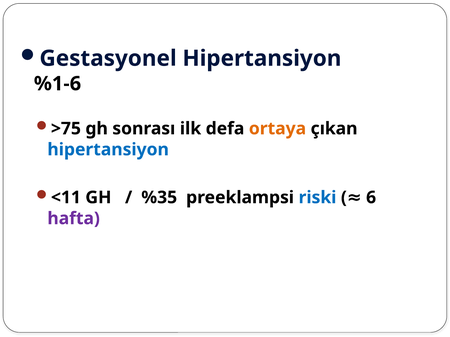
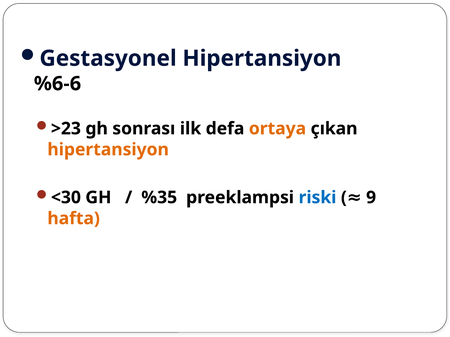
%1-6: %1-6 -> %6-6 (58, 84)
>75: >75 -> >23 (66, 129)
hipertansiyon colour: blue -> orange (108, 150)
<11: <11 -> <30 (66, 198)
6: 6 -> 9 (371, 198)
hafta colour: purple -> orange (74, 219)
